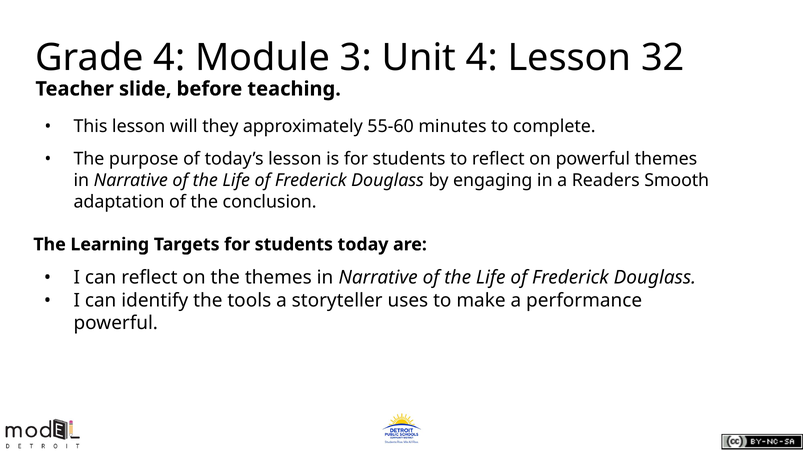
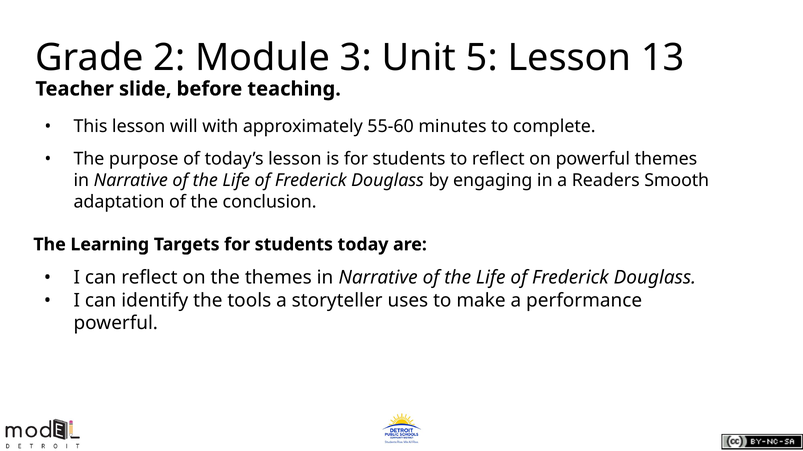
Grade 4: 4 -> 2 (169, 58)
Unit 4: 4 -> 5 (482, 58)
32: 32 -> 13 (663, 58)
they: they -> with (220, 126)
